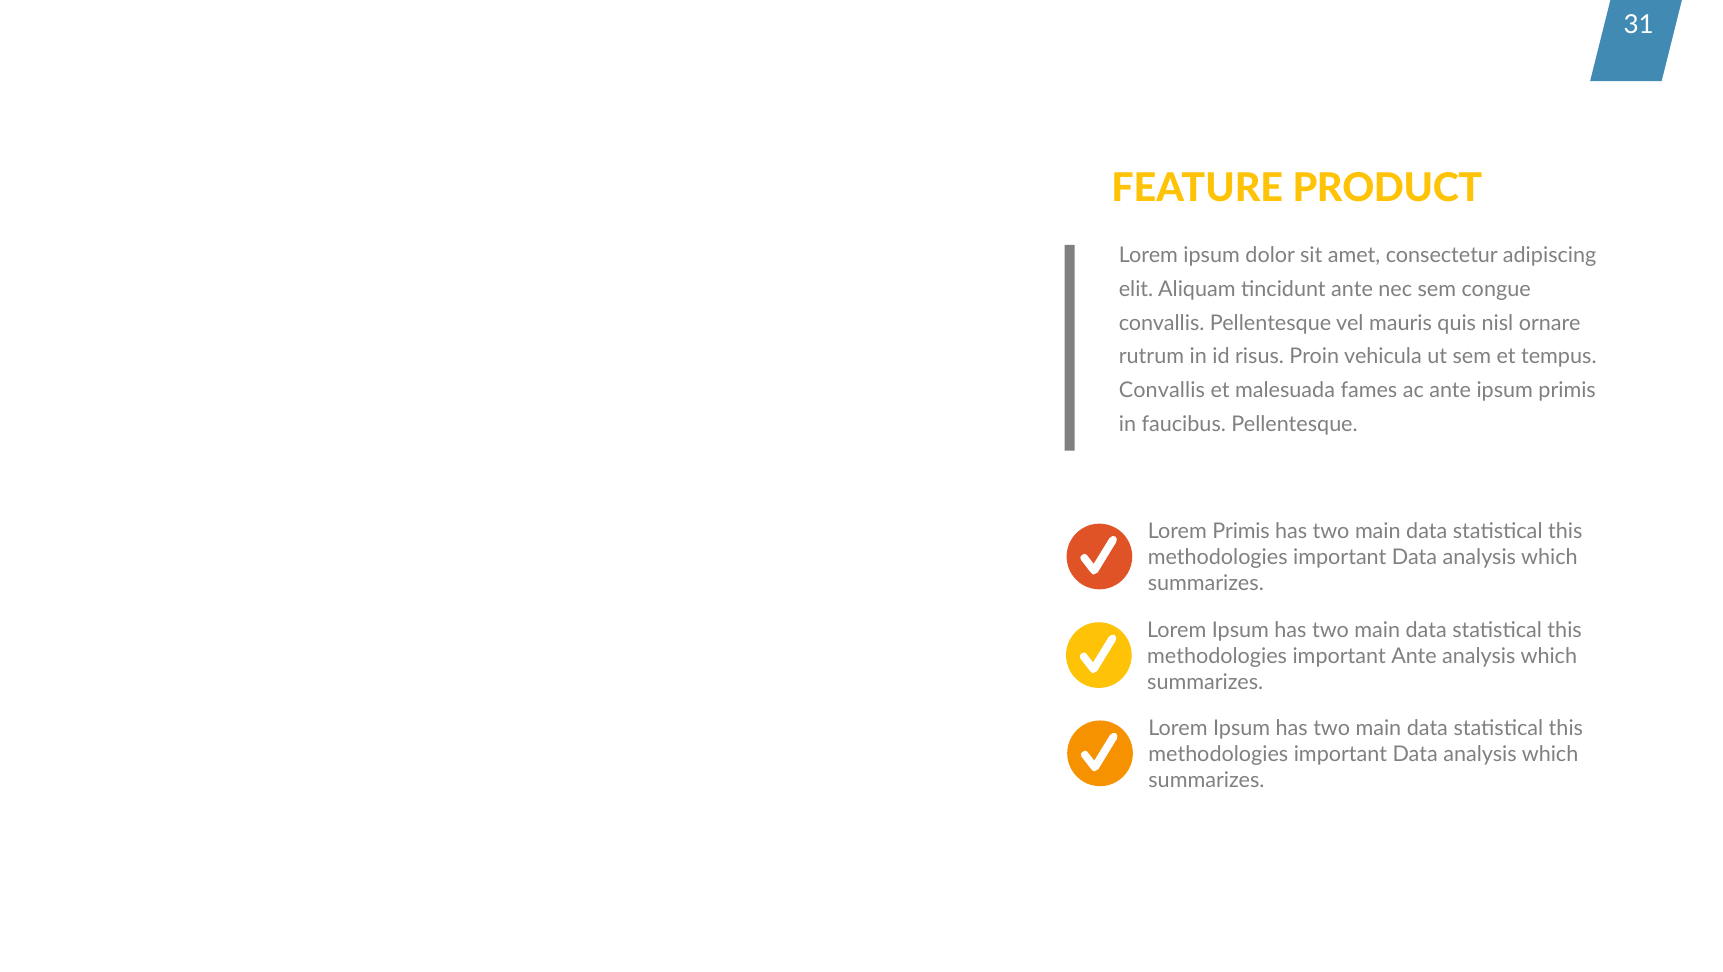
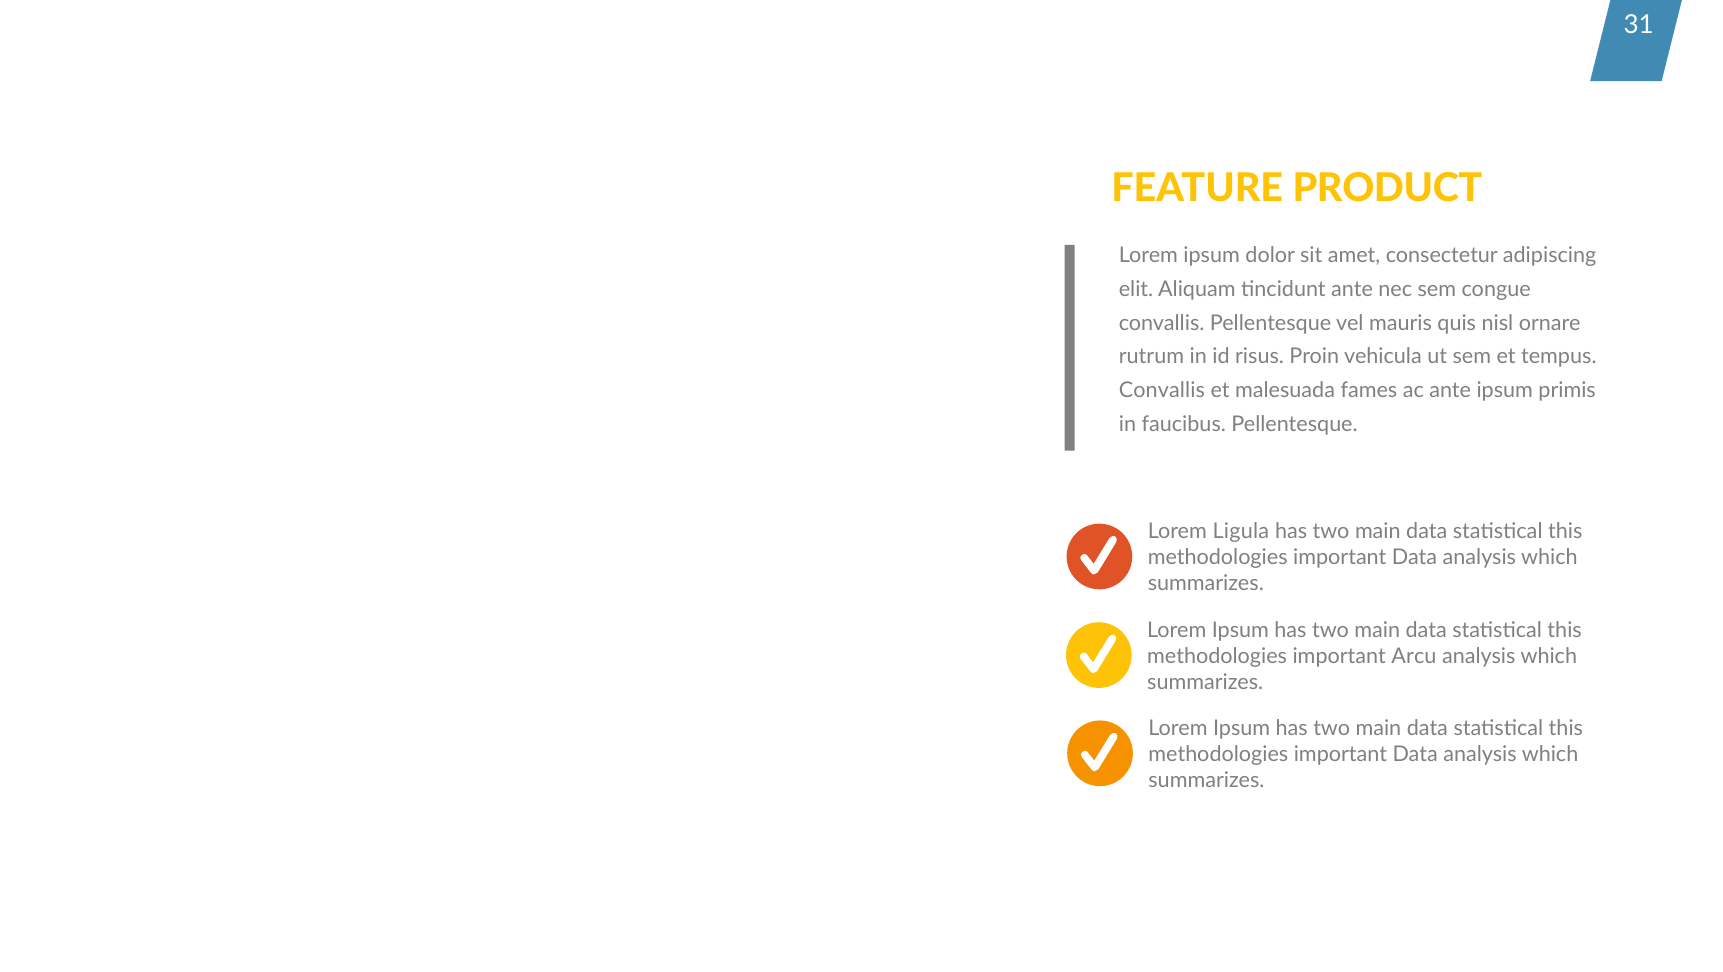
Lorem Primis: Primis -> Ligula (1241, 531)
important Ante: Ante -> Arcu (1414, 656)
